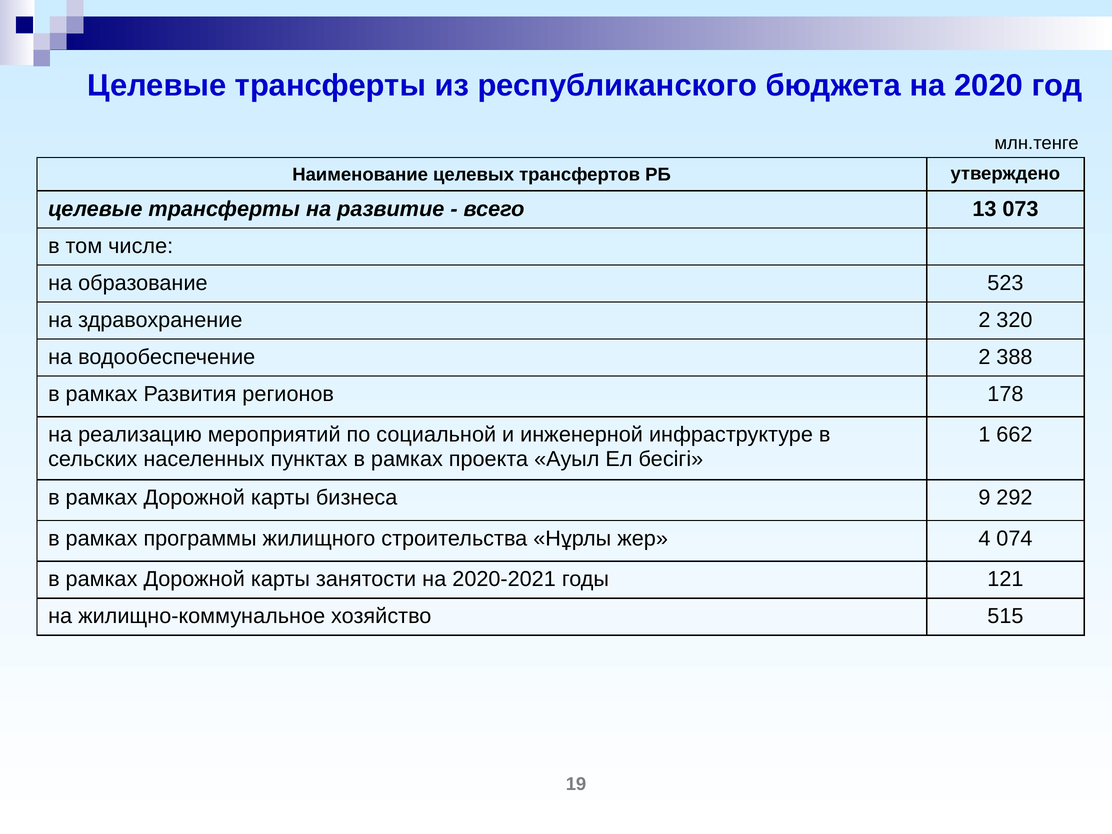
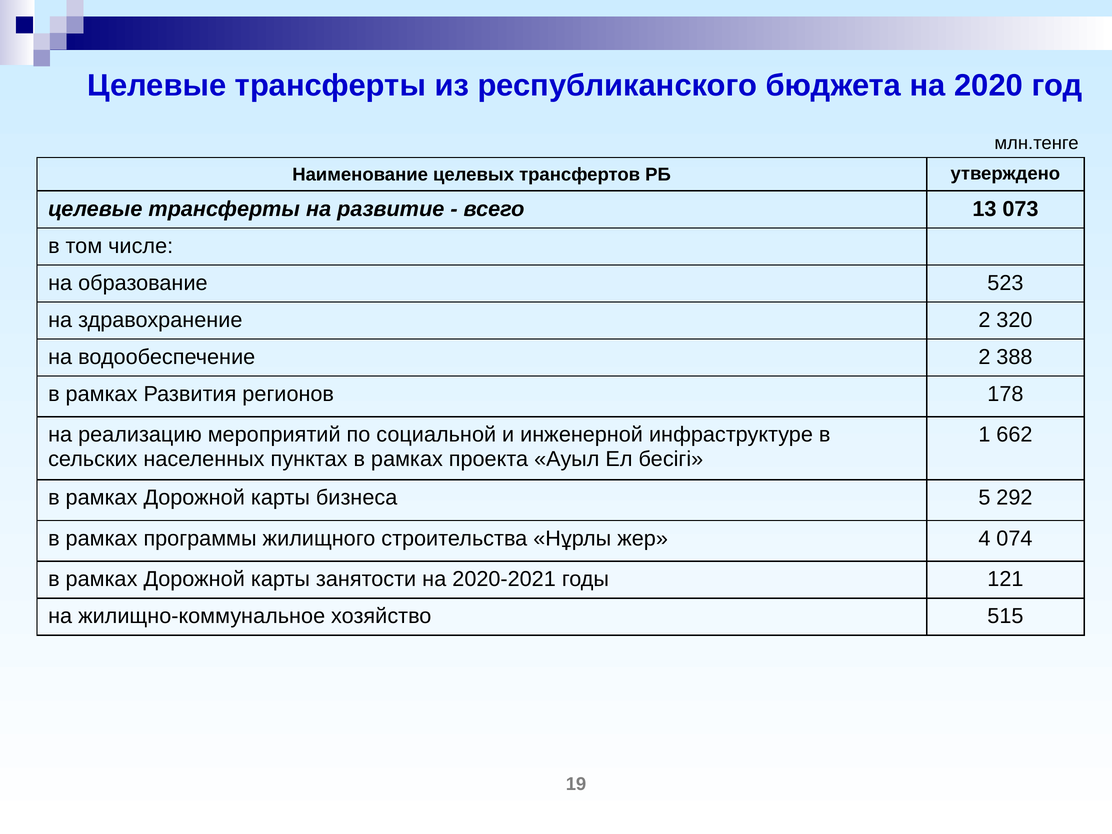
9: 9 -> 5 (984, 498)
